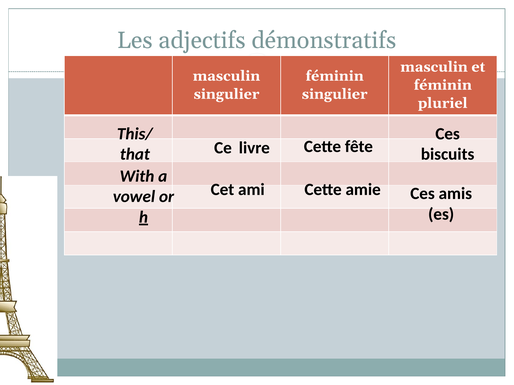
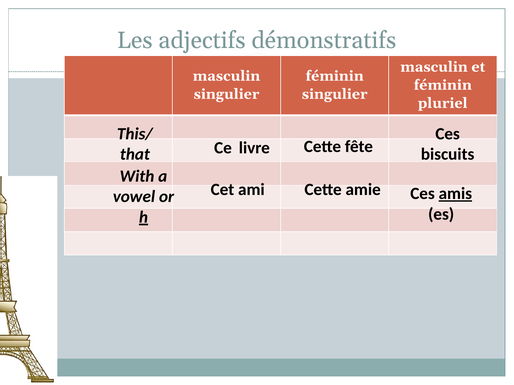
amis underline: none -> present (455, 194)
